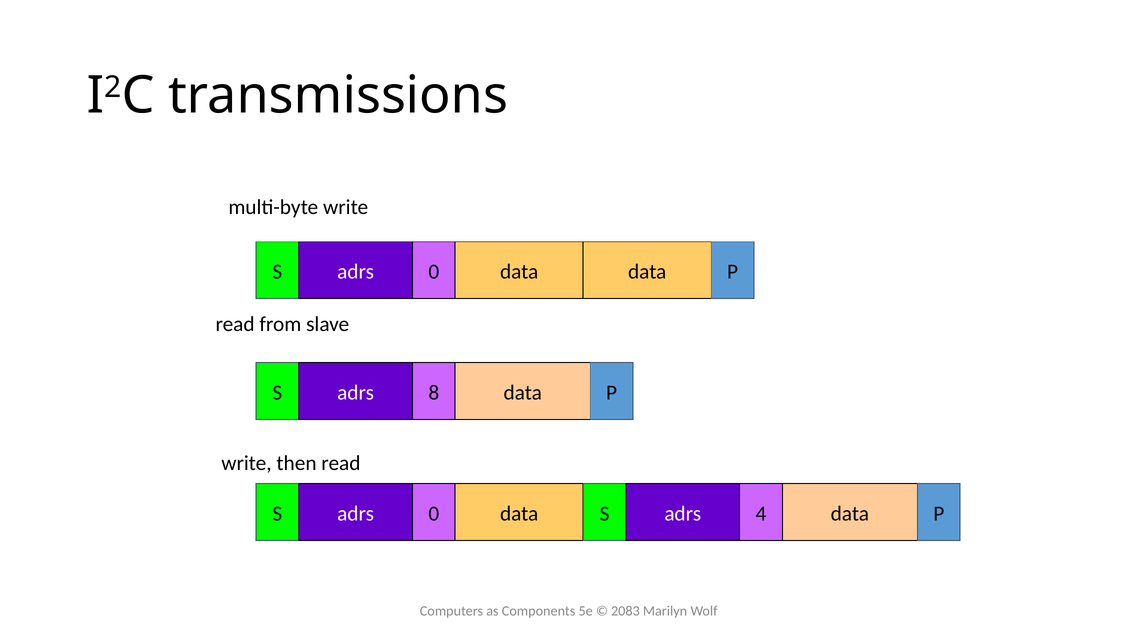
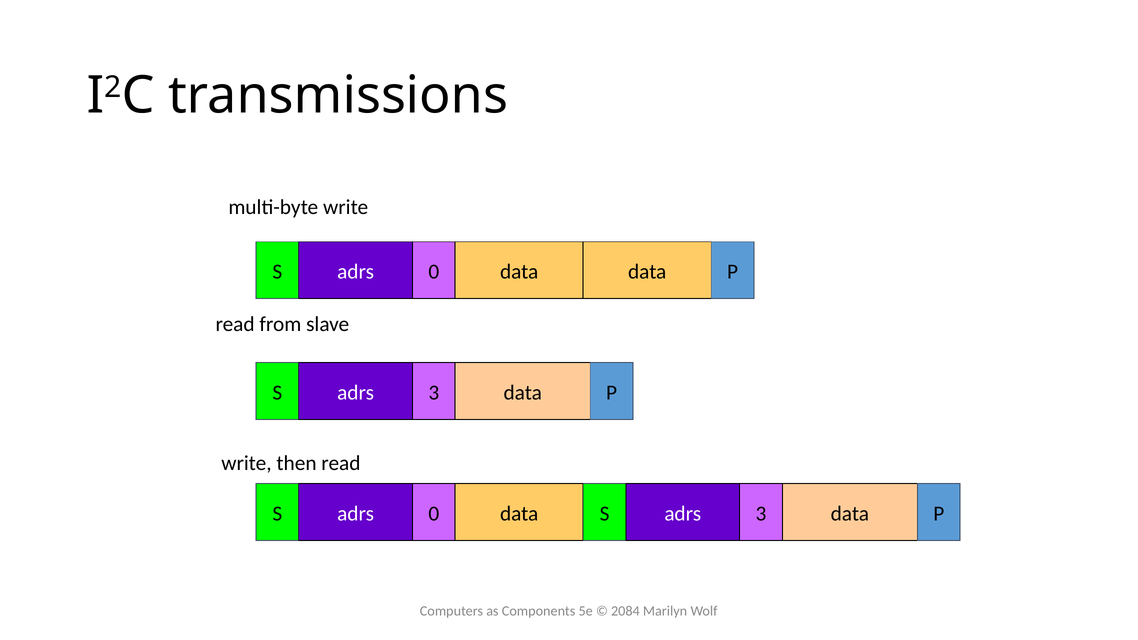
8: 8 -> 3 (434, 393)
data S adrs 4: 4 -> 3 (761, 514)
2083: 2083 -> 2084 (625, 611)
